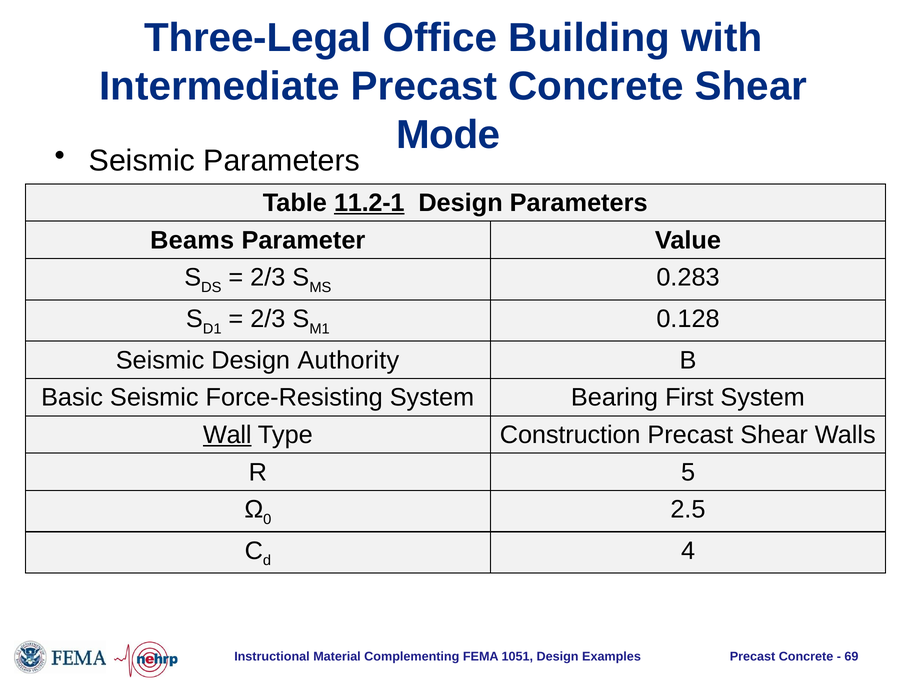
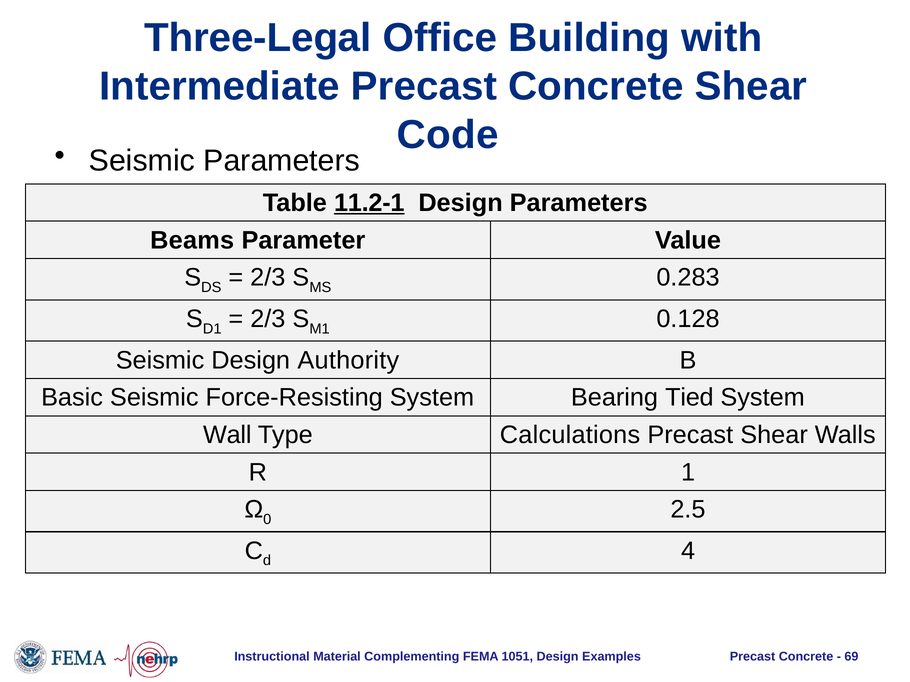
Mode: Mode -> Code (448, 135)
First: First -> Tied (689, 398)
Wall underline: present -> none (227, 435)
Construction: Construction -> Calculations (570, 435)
5: 5 -> 1 (688, 473)
